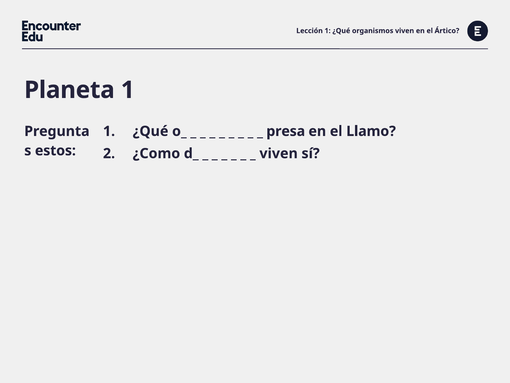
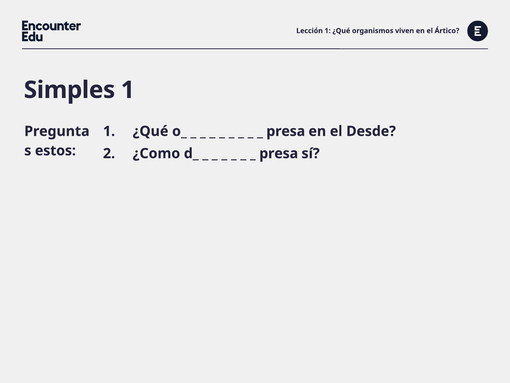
Planeta: Planeta -> Simples (69, 90)
Llamo: Llamo -> Desde (371, 131)
viven: viven -> presa (279, 153)
